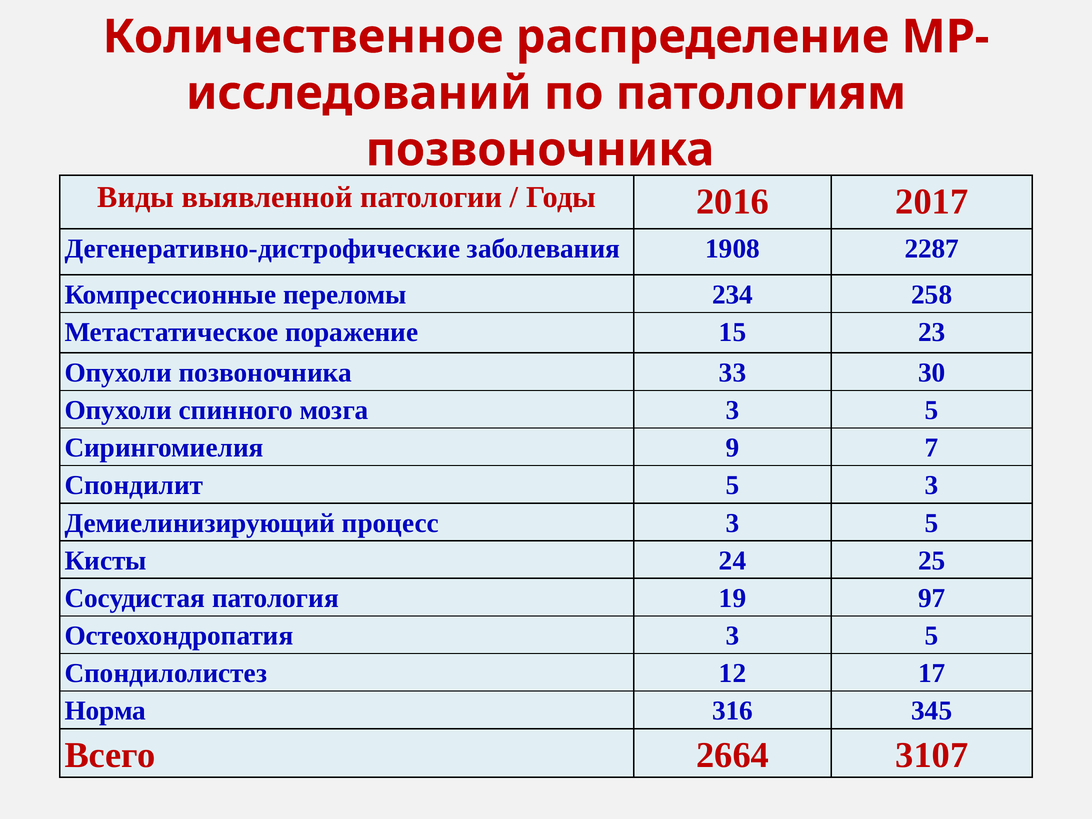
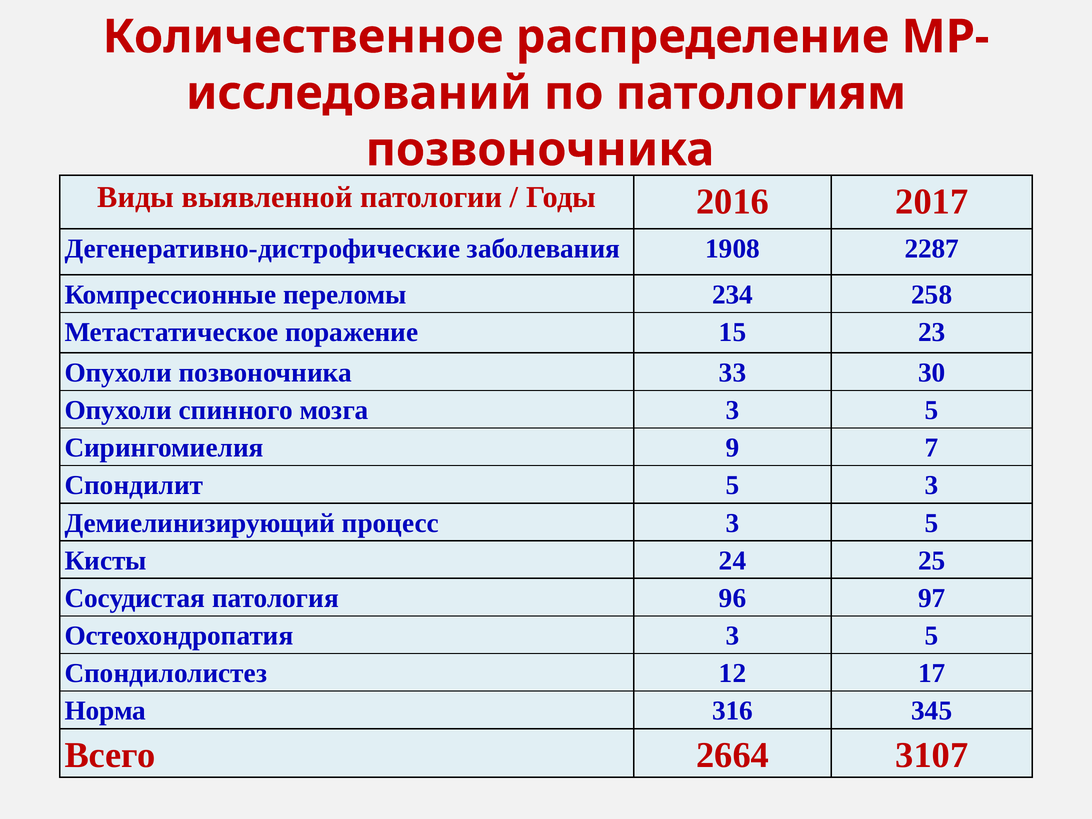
19: 19 -> 96 (733, 598)
